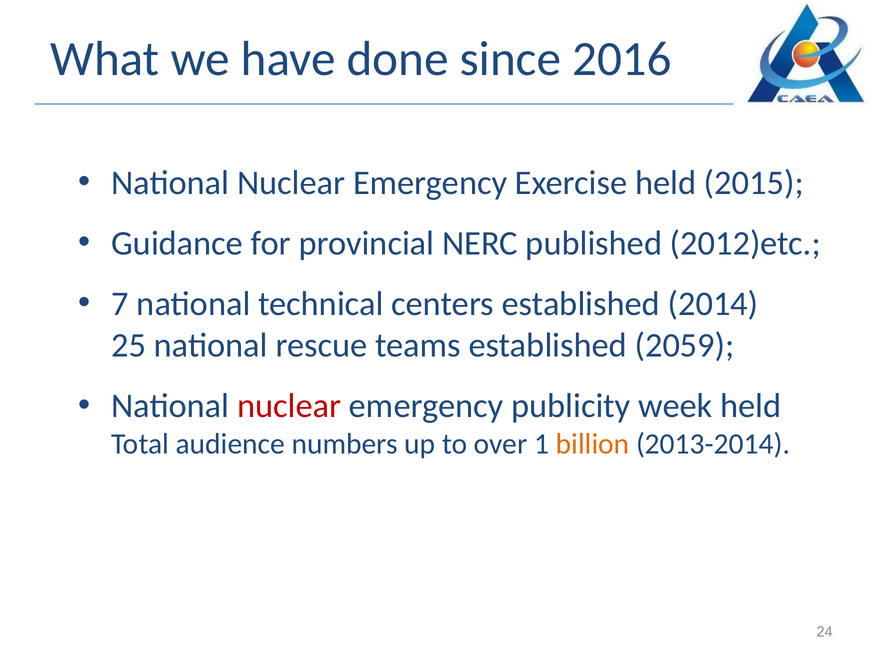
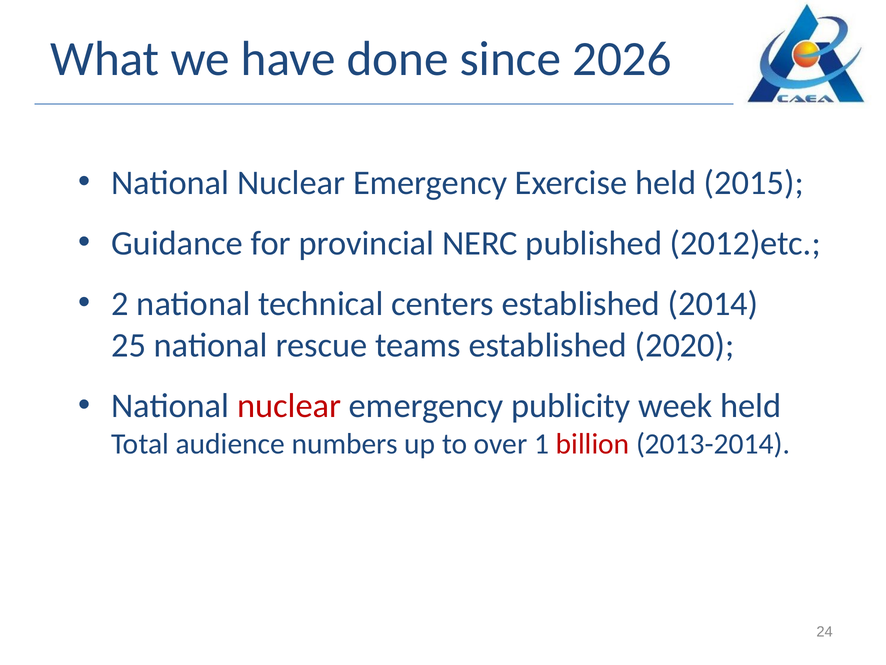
2016: 2016 -> 2026 (622, 59)
7: 7 -> 2 (120, 304)
2059: 2059 -> 2020 (685, 345)
billion colour: orange -> red (593, 444)
